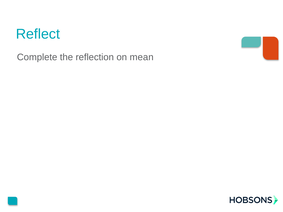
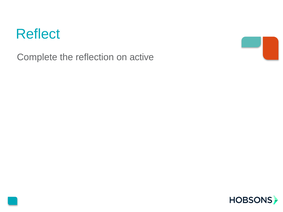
mean: mean -> active (142, 57)
